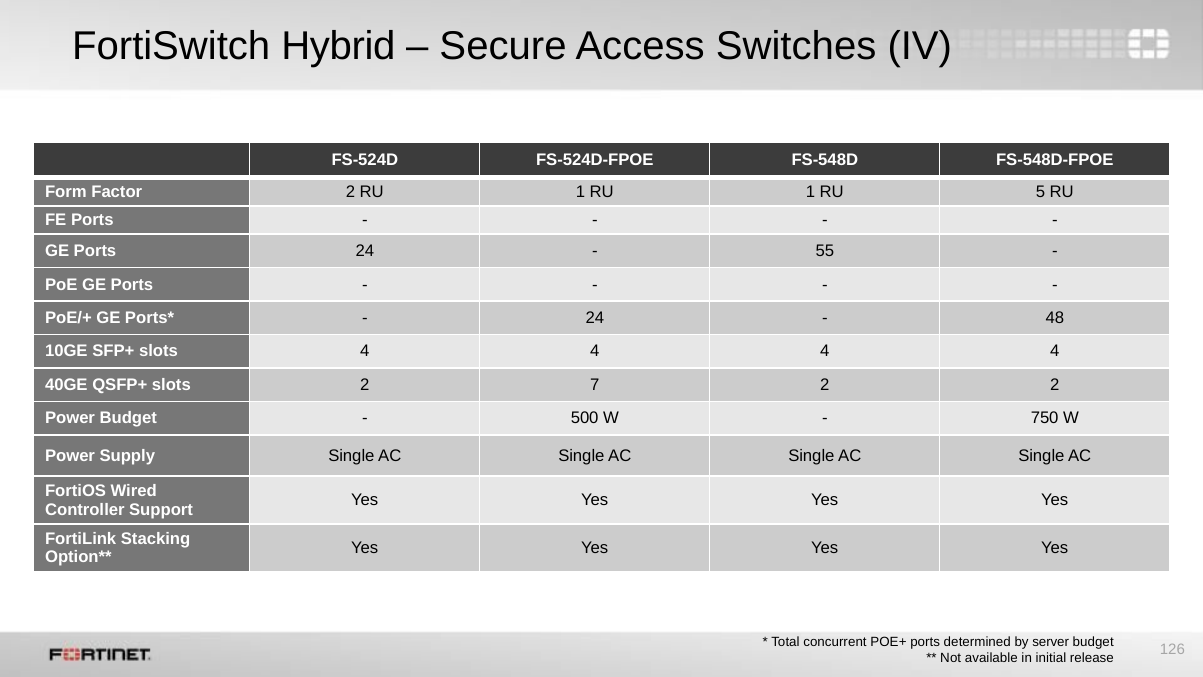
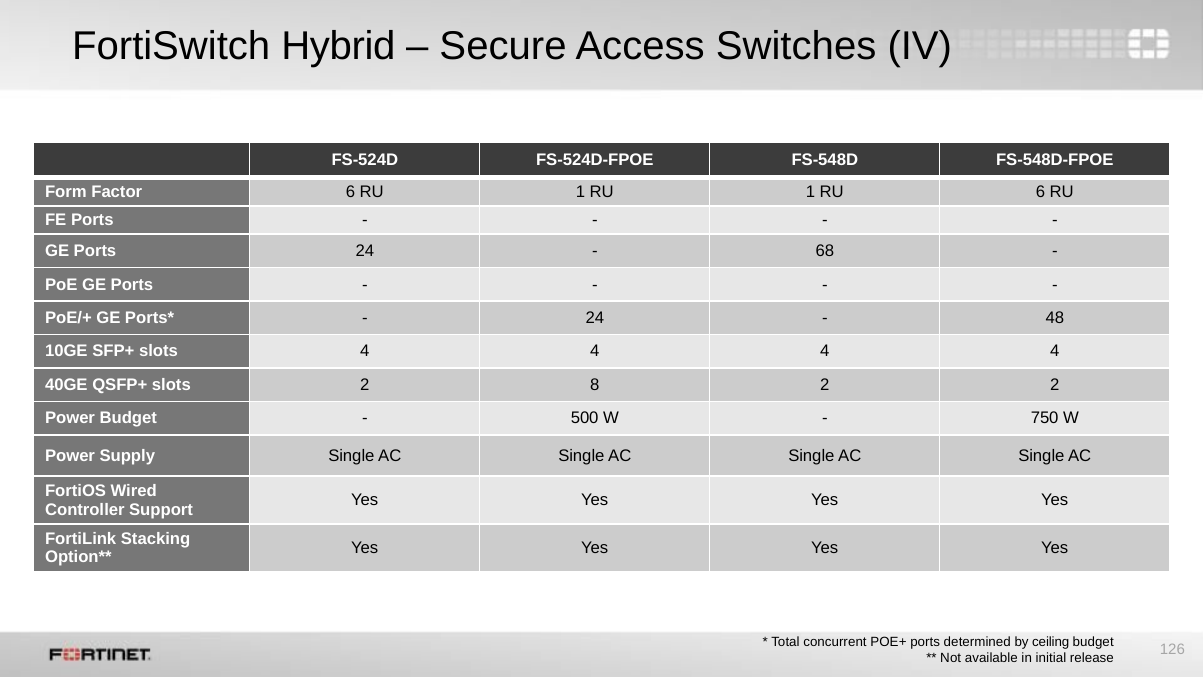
Factor 2: 2 -> 6 (350, 192)
RU 5: 5 -> 6 (1040, 192)
55: 55 -> 68 (825, 251)
7: 7 -> 8 (595, 385)
server: server -> ceiling (1051, 642)
